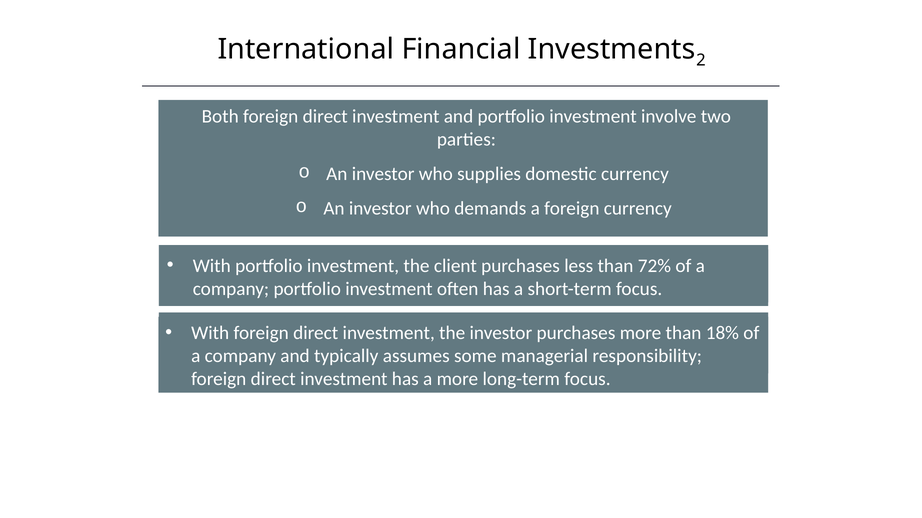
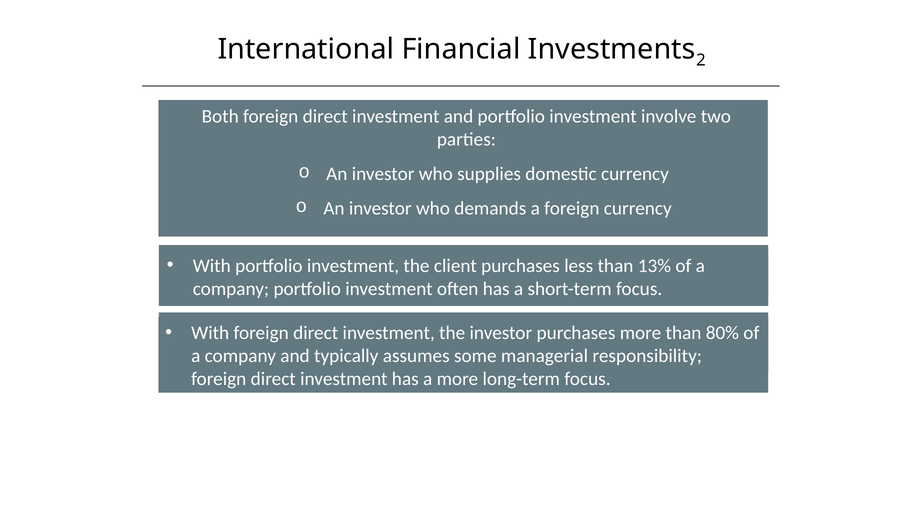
72%: 72% -> 13% (654, 266)
18%: 18% -> 80% (722, 333)
